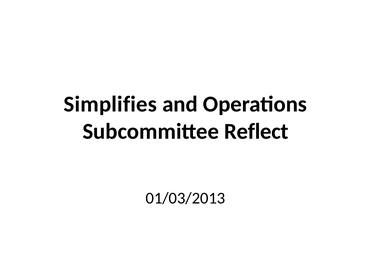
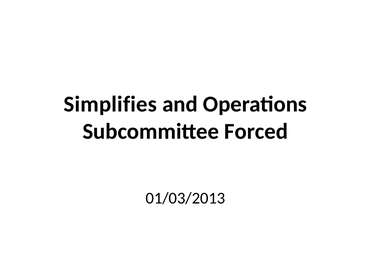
Reflect: Reflect -> Forced (256, 131)
